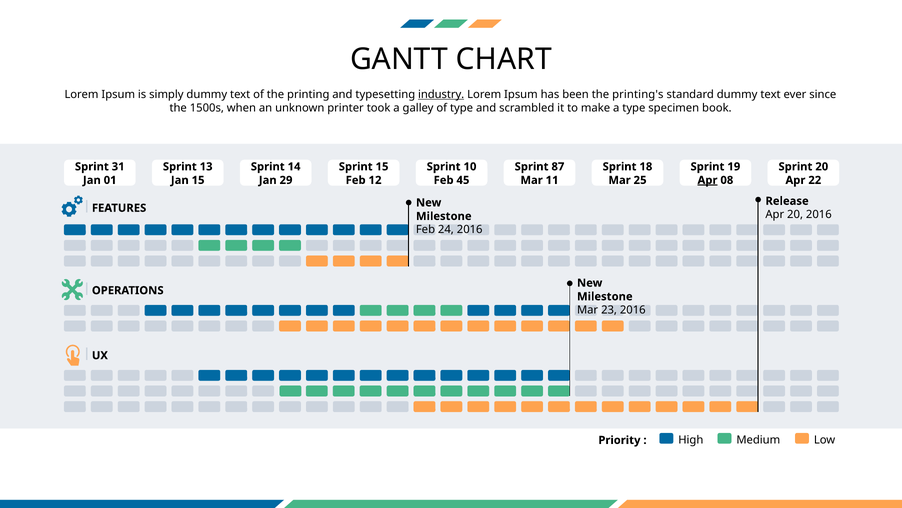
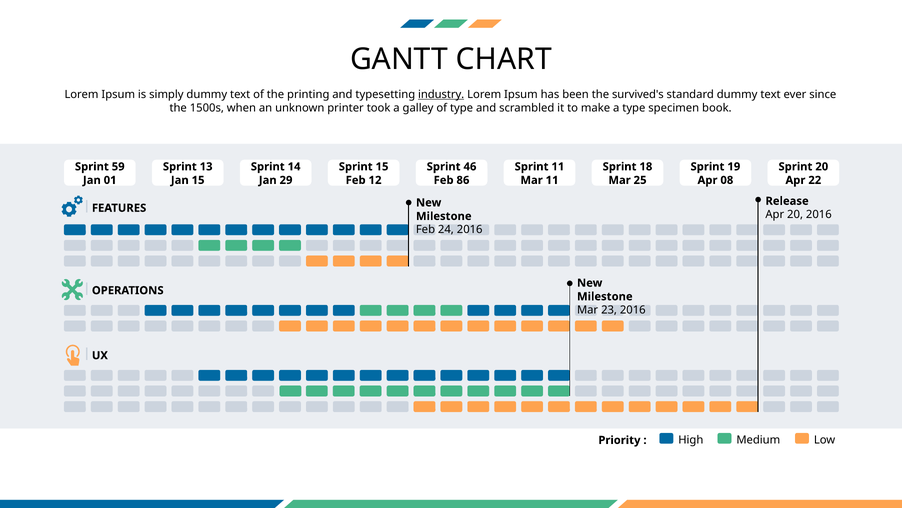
printing's: printing's -> survived's (638, 94)
31: 31 -> 59 (118, 166)
10: 10 -> 46 (470, 166)
Sprint 87: 87 -> 11 (558, 166)
45: 45 -> 86 (463, 180)
Apr underline: present -> none (707, 180)
